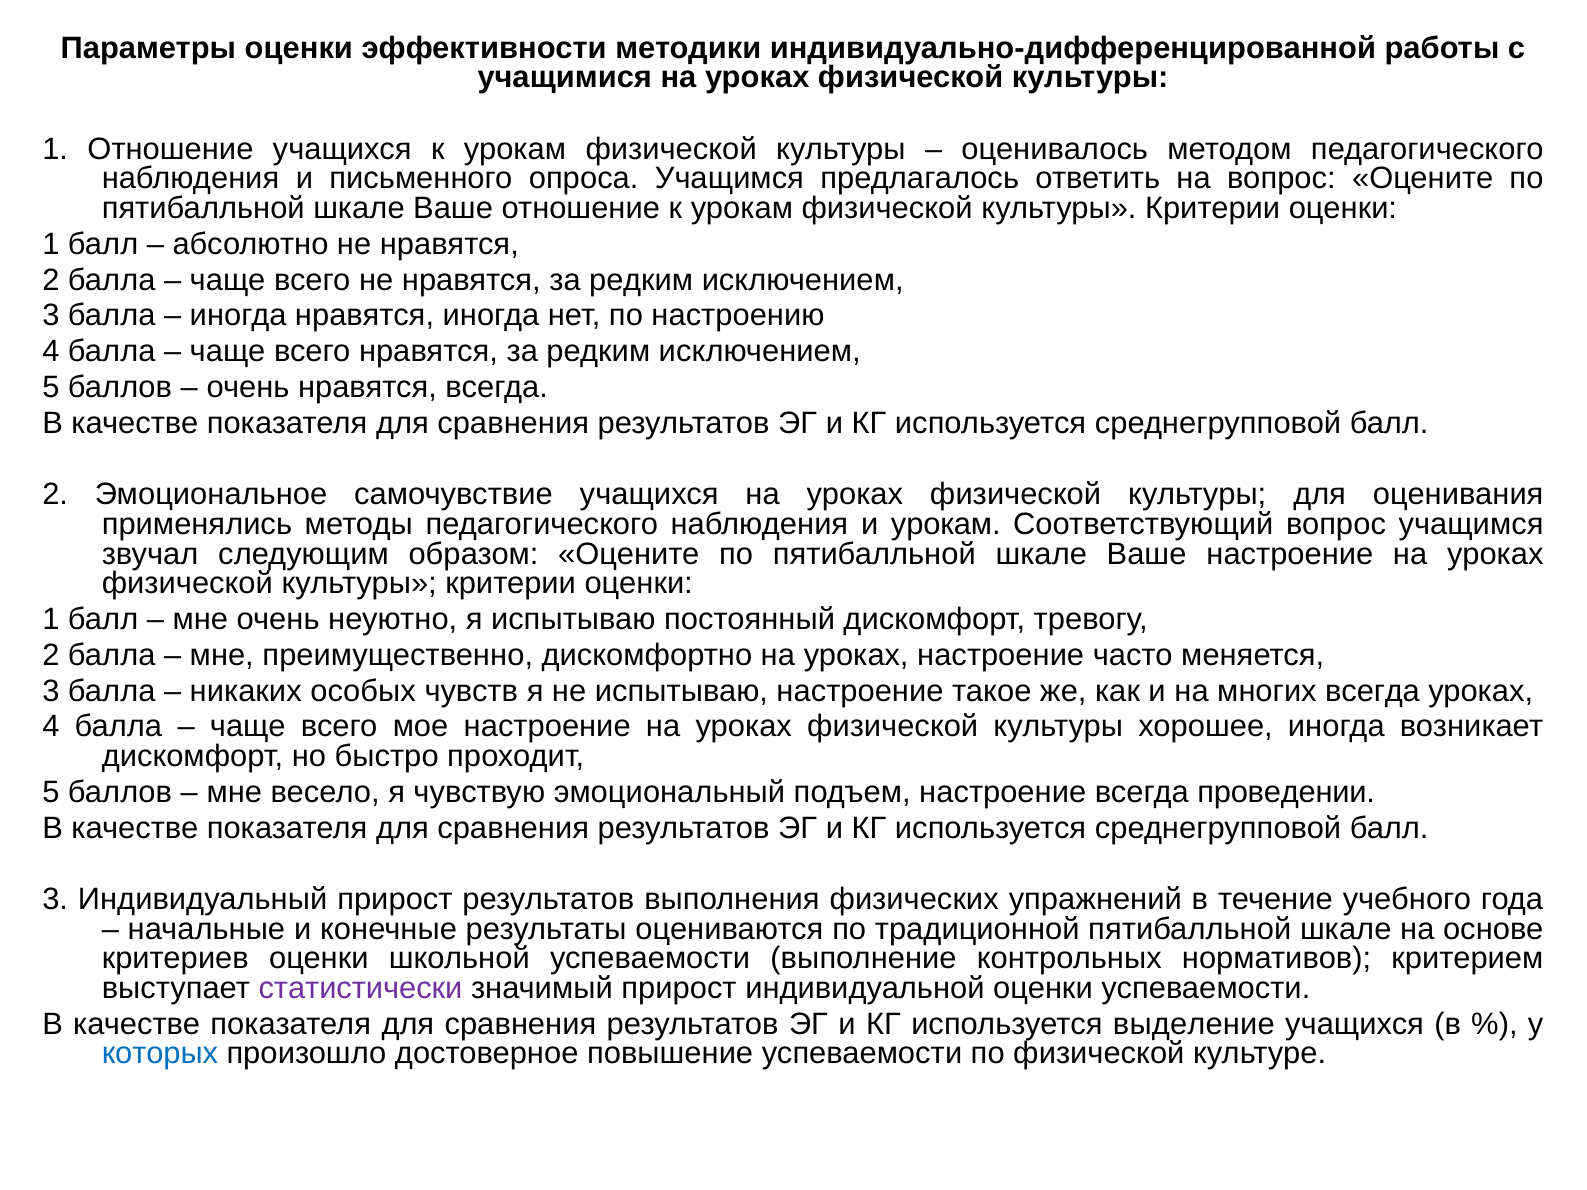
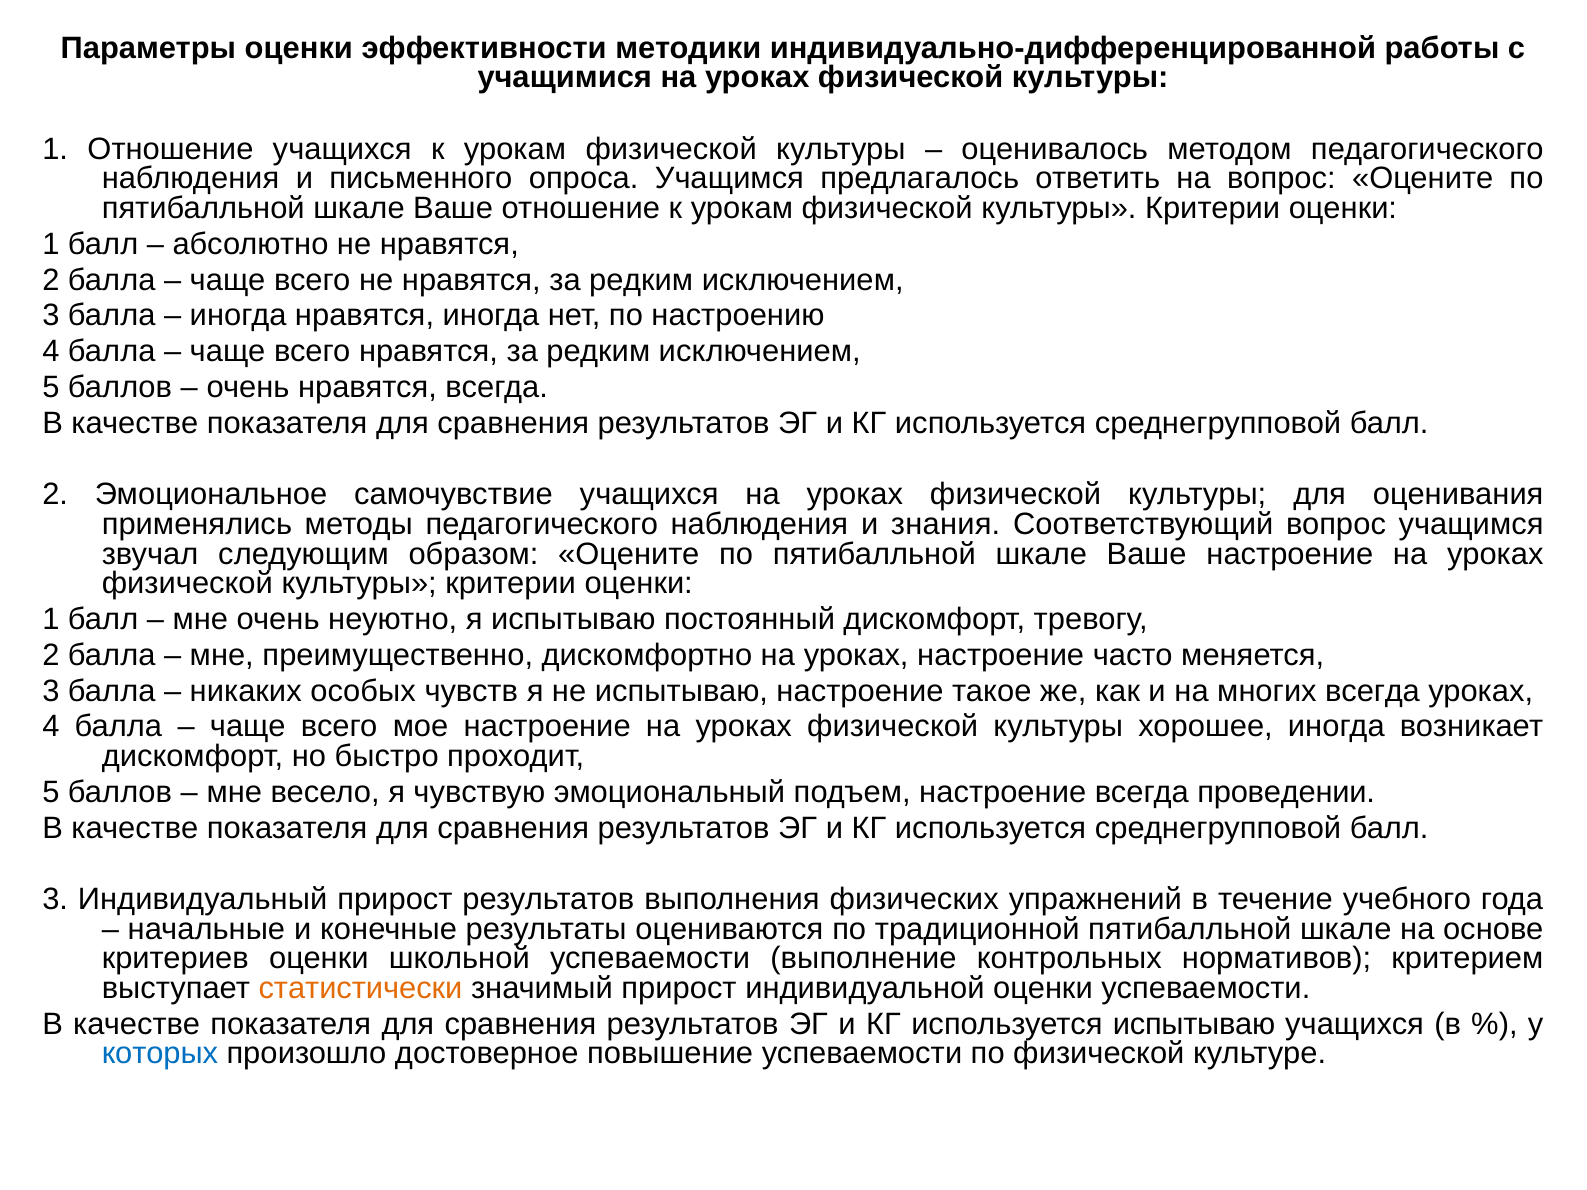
и урокам: урокам -> знания (946, 524)
статистически colour: purple -> orange (360, 989)
используется выделение: выделение -> испытываю (1194, 1024)
